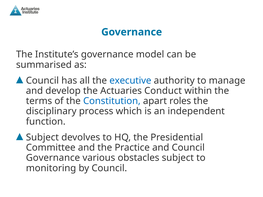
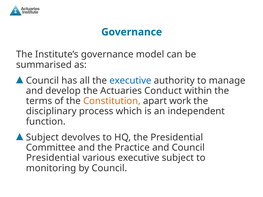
Constitution colour: blue -> orange (112, 101)
roles: roles -> work (180, 101)
Governance: Governance -> Presidential (53, 158)
various obstacles: obstacles -> executive (139, 158)
